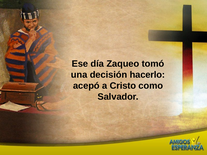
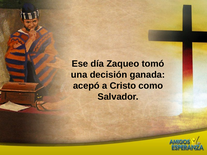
hacerlo: hacerlo -> ganada (147, 75)
